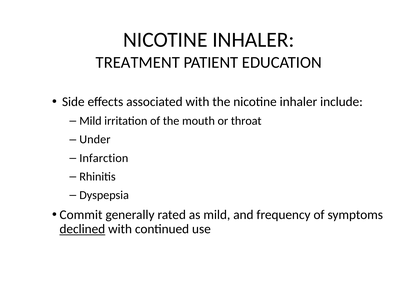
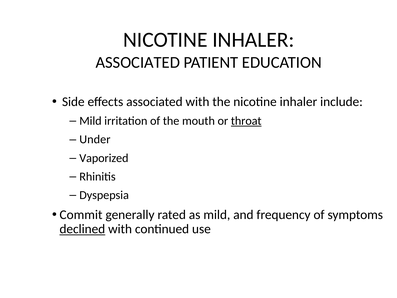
TREATMENT: TREATMENT -> ASSOCIATED (138, 62)
throat underline: none -> present (246, 121)
Infarction: Infarction -> Vaporized (104, 158)
